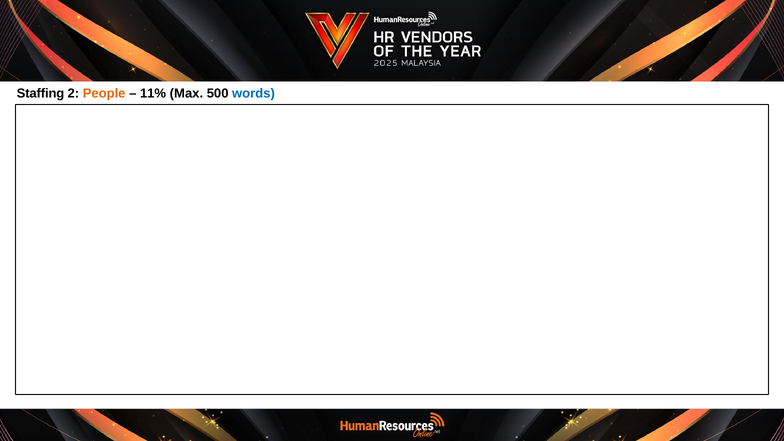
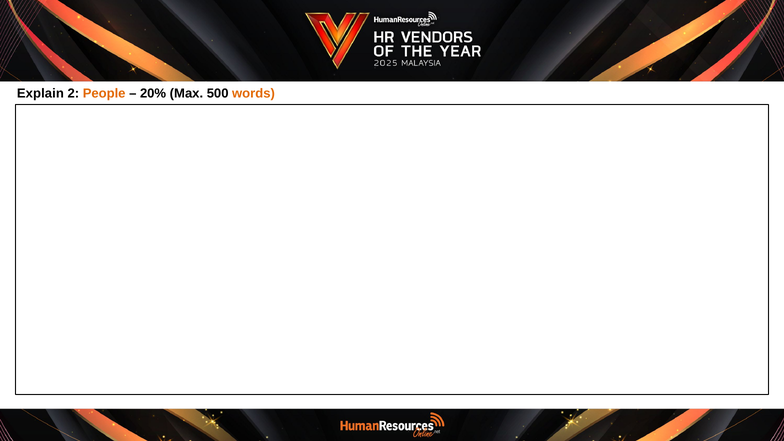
Staffing: Staffing -> Explain (40, 94)
11%: 11% -> 20% (153, 94)
words colour: blue -> orange (253, 94)
